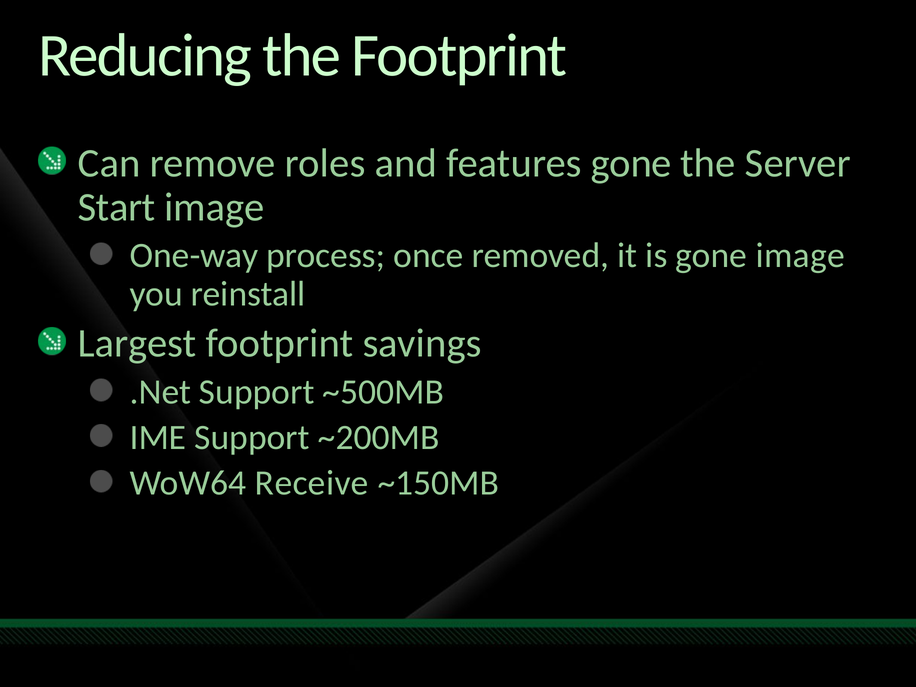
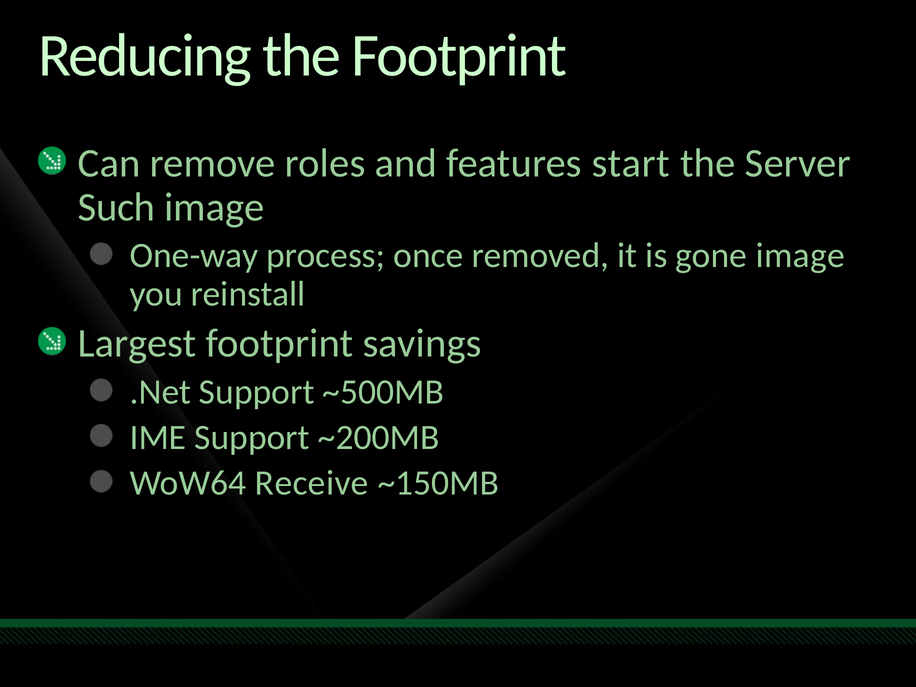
features gone: gone -> start (631, 163)
Start: Start -> Such (117, 207)
